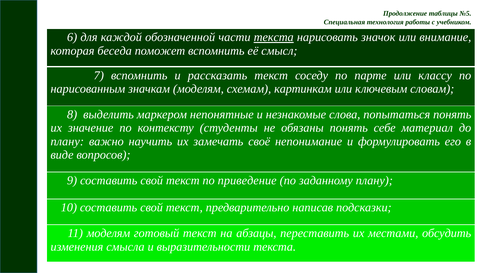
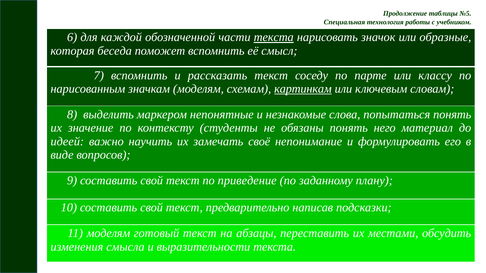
внимание: внимание -> образные (445, 37)
картинкам underline: none -> present (303, 89)
себе: себе -> него (385, 128)
плану: плану -> идеей (67, 142)
